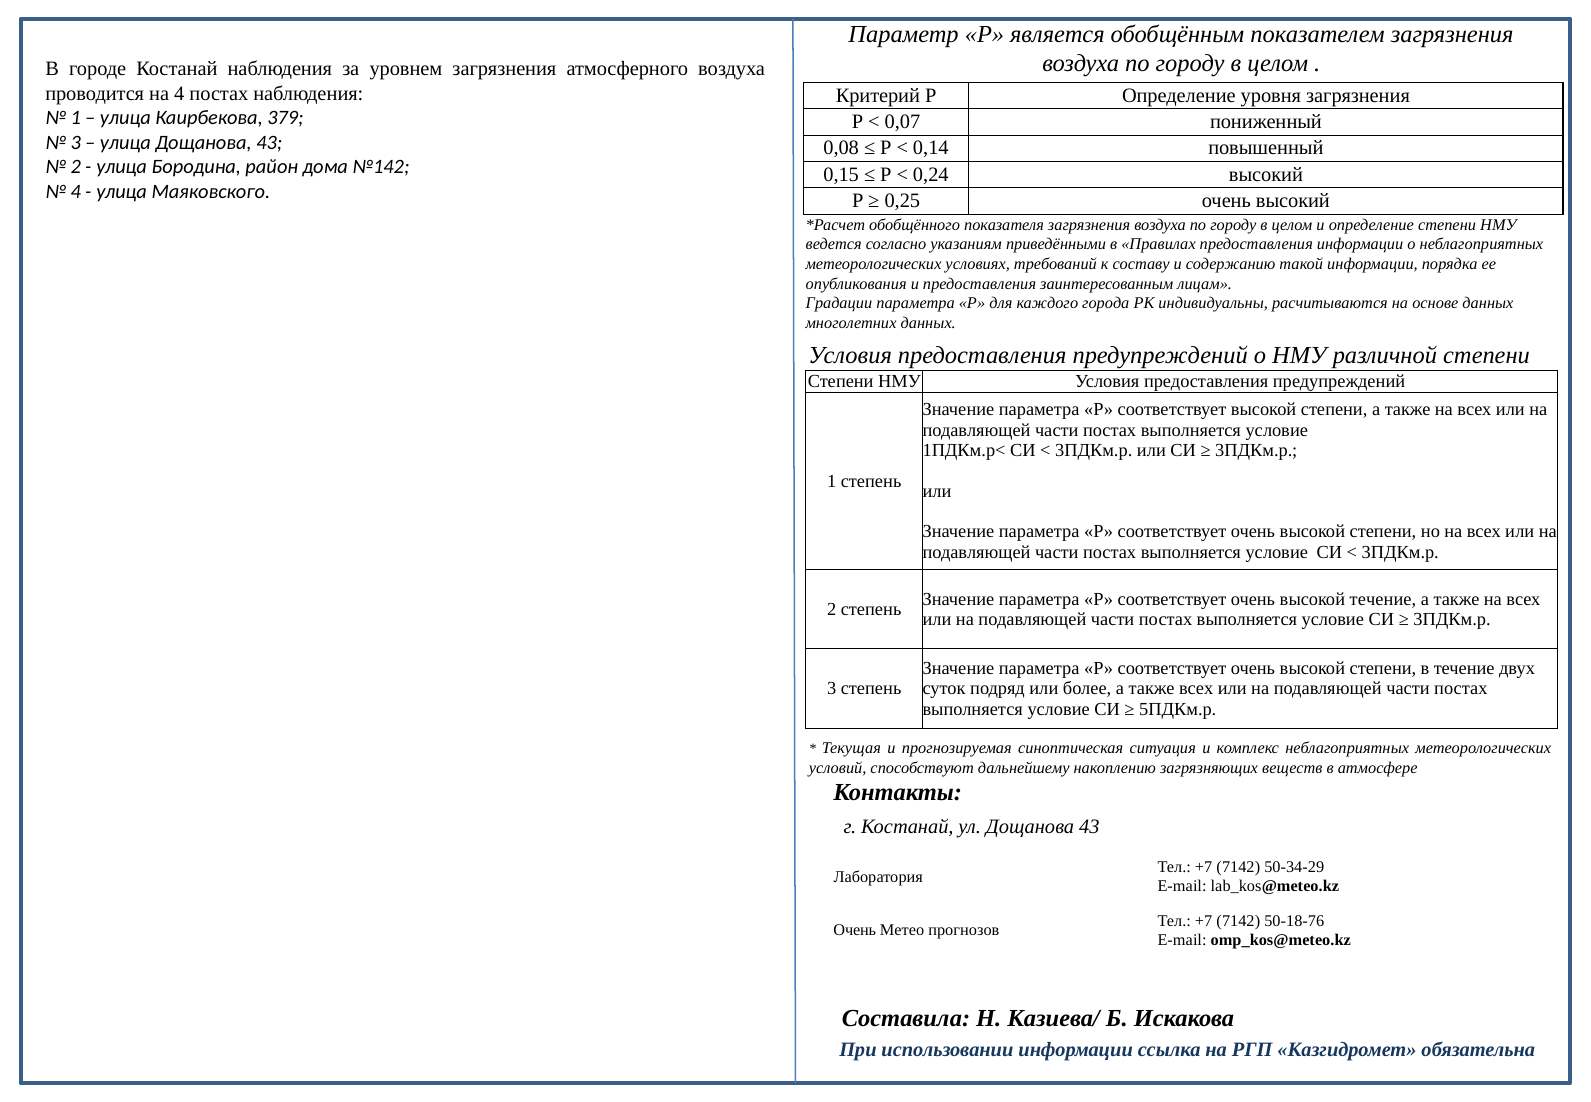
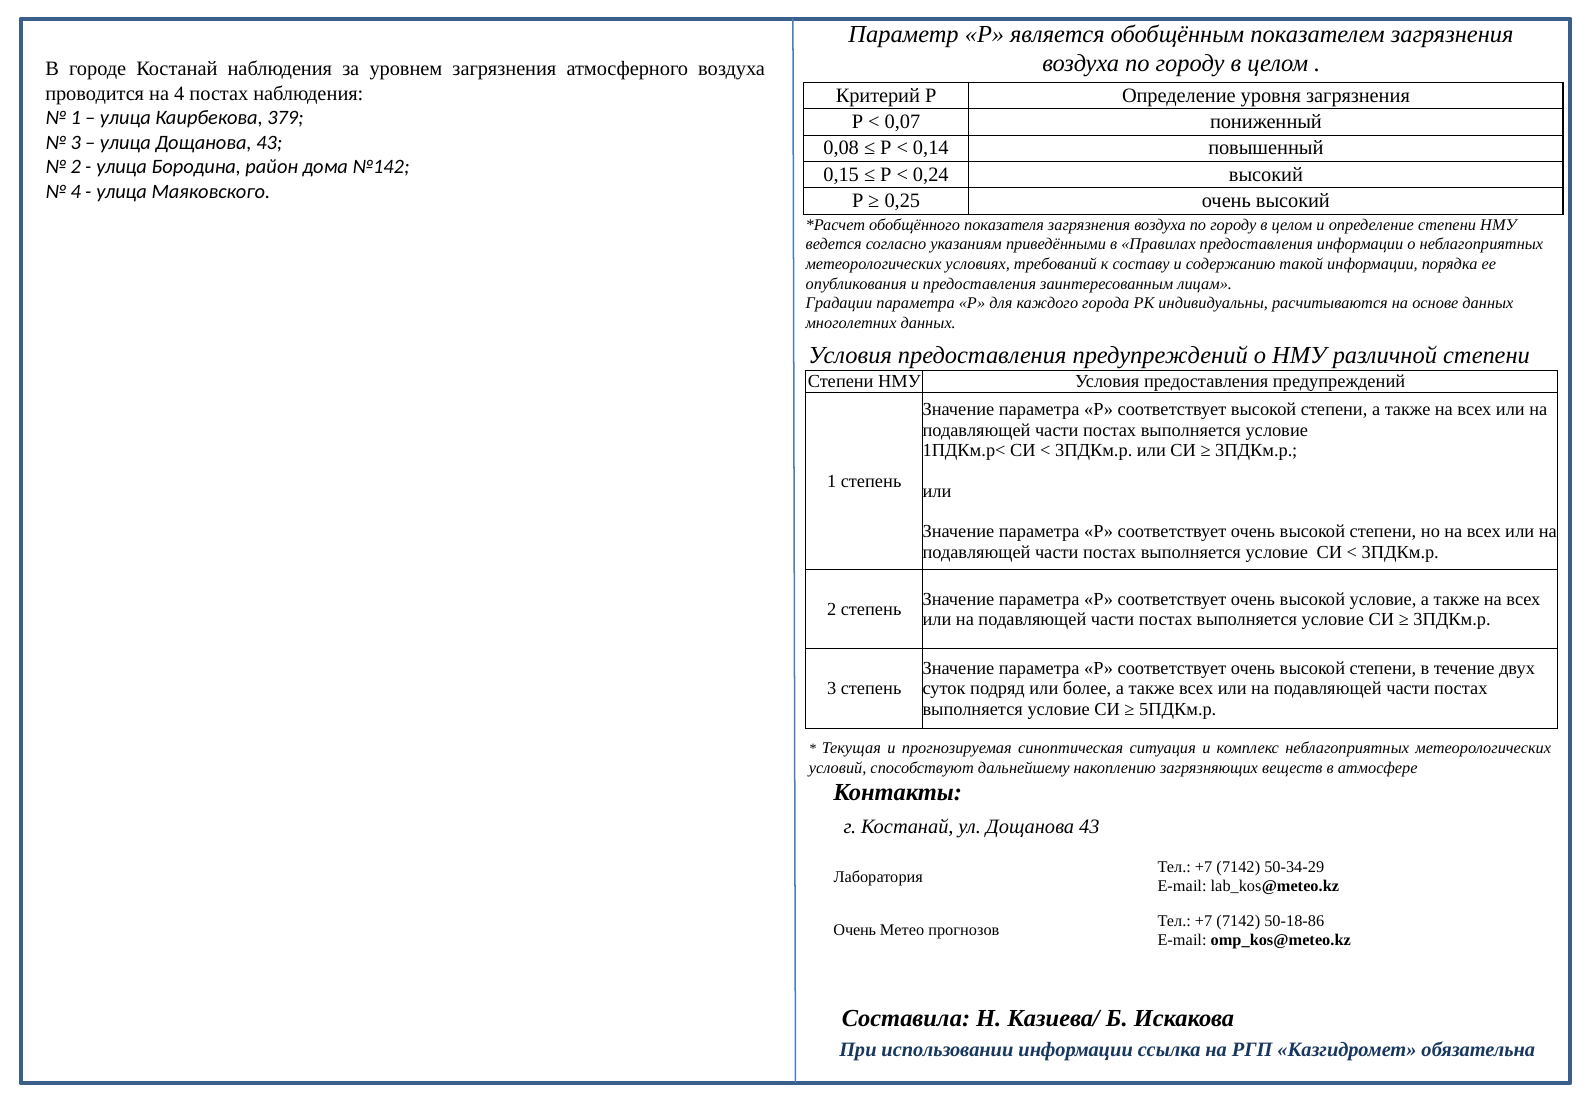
высокой течение: течение -> условие (1383, 599)
50-18-76: 50-18-76 -> 50-18-86 (1294, 921)
